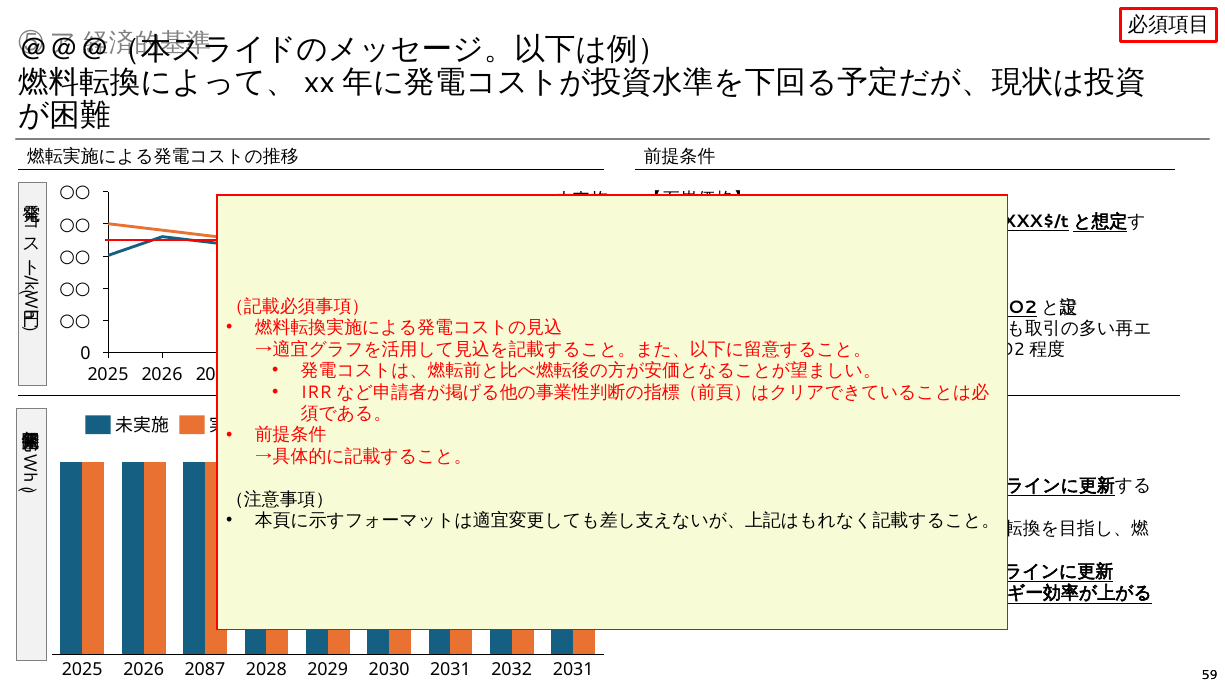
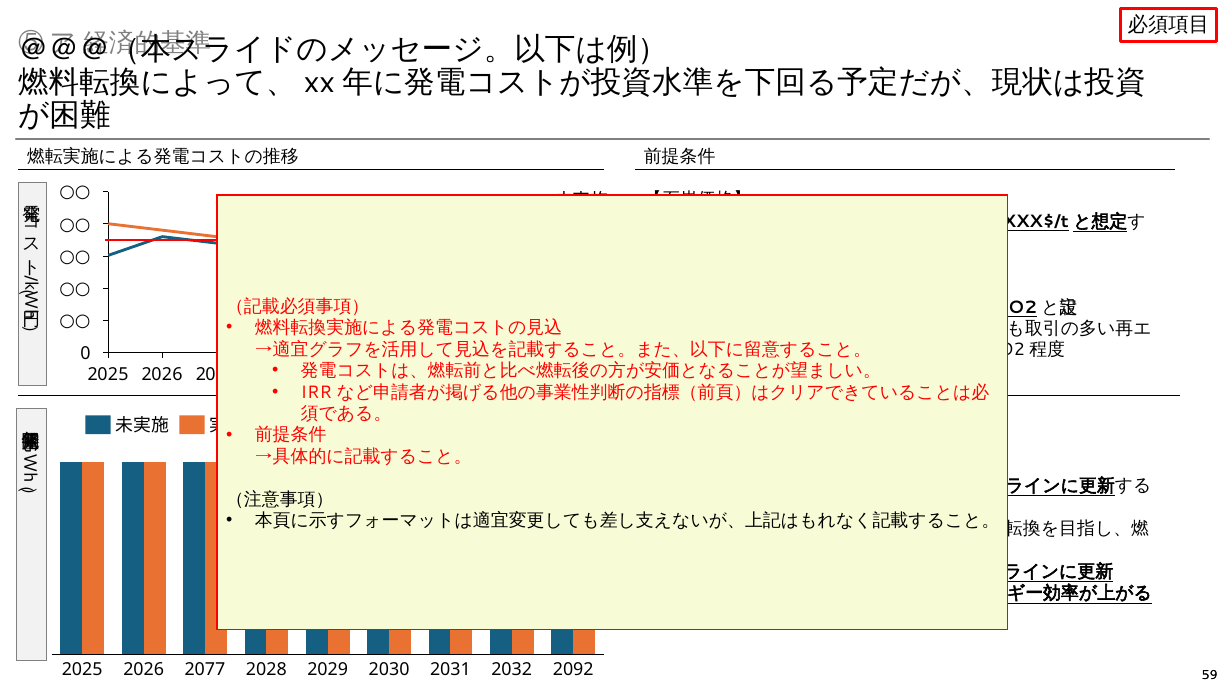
2087: 2087 -> 2077 (205, 670)
2032 2031: 2031 -> 2092 (573, 670)
